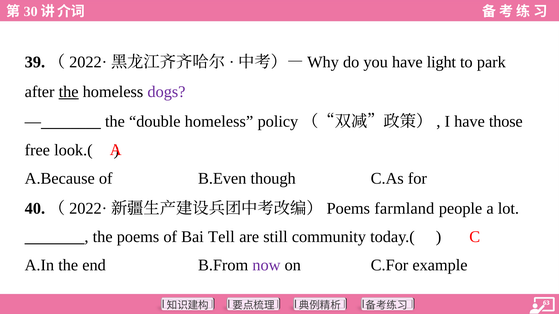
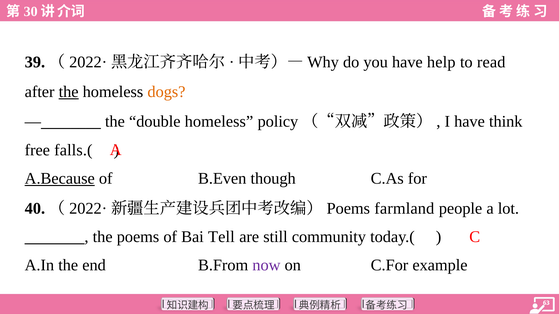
light: light -> help (441, 62)
park: park -> read (491, 62)
dogs colour: purple -> orange (166, 92)
those: those -> think (506, 122)
look.(: look.( -> falls.( (73, 150)
A.Because underline: none -> present (60, 179)
